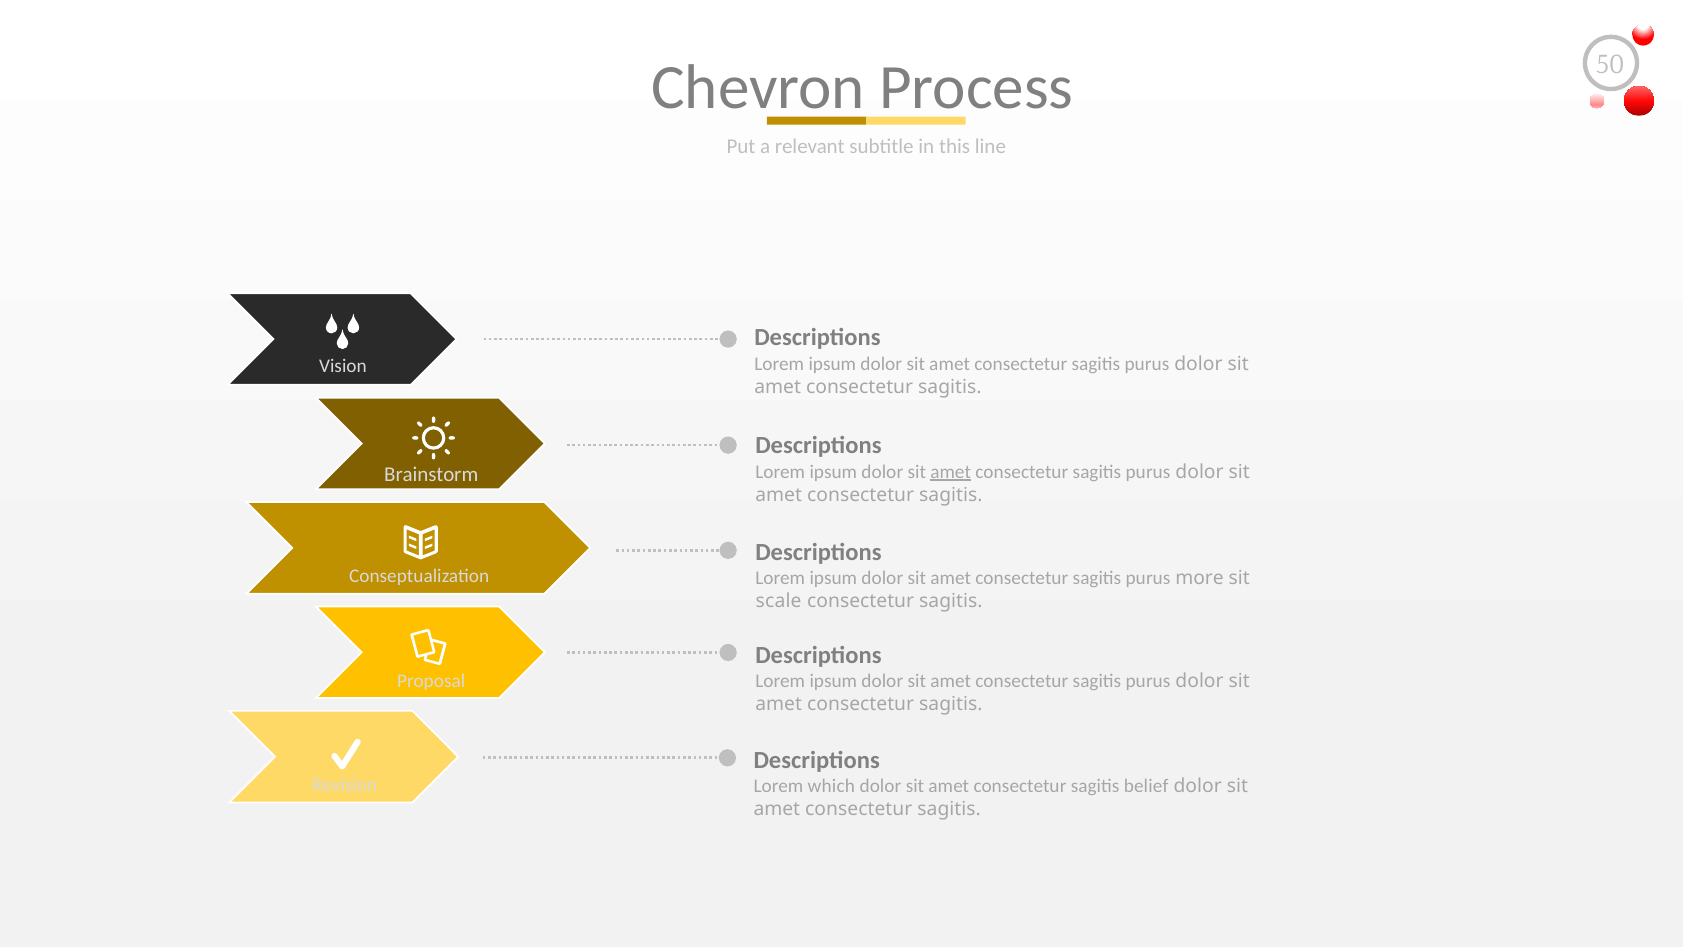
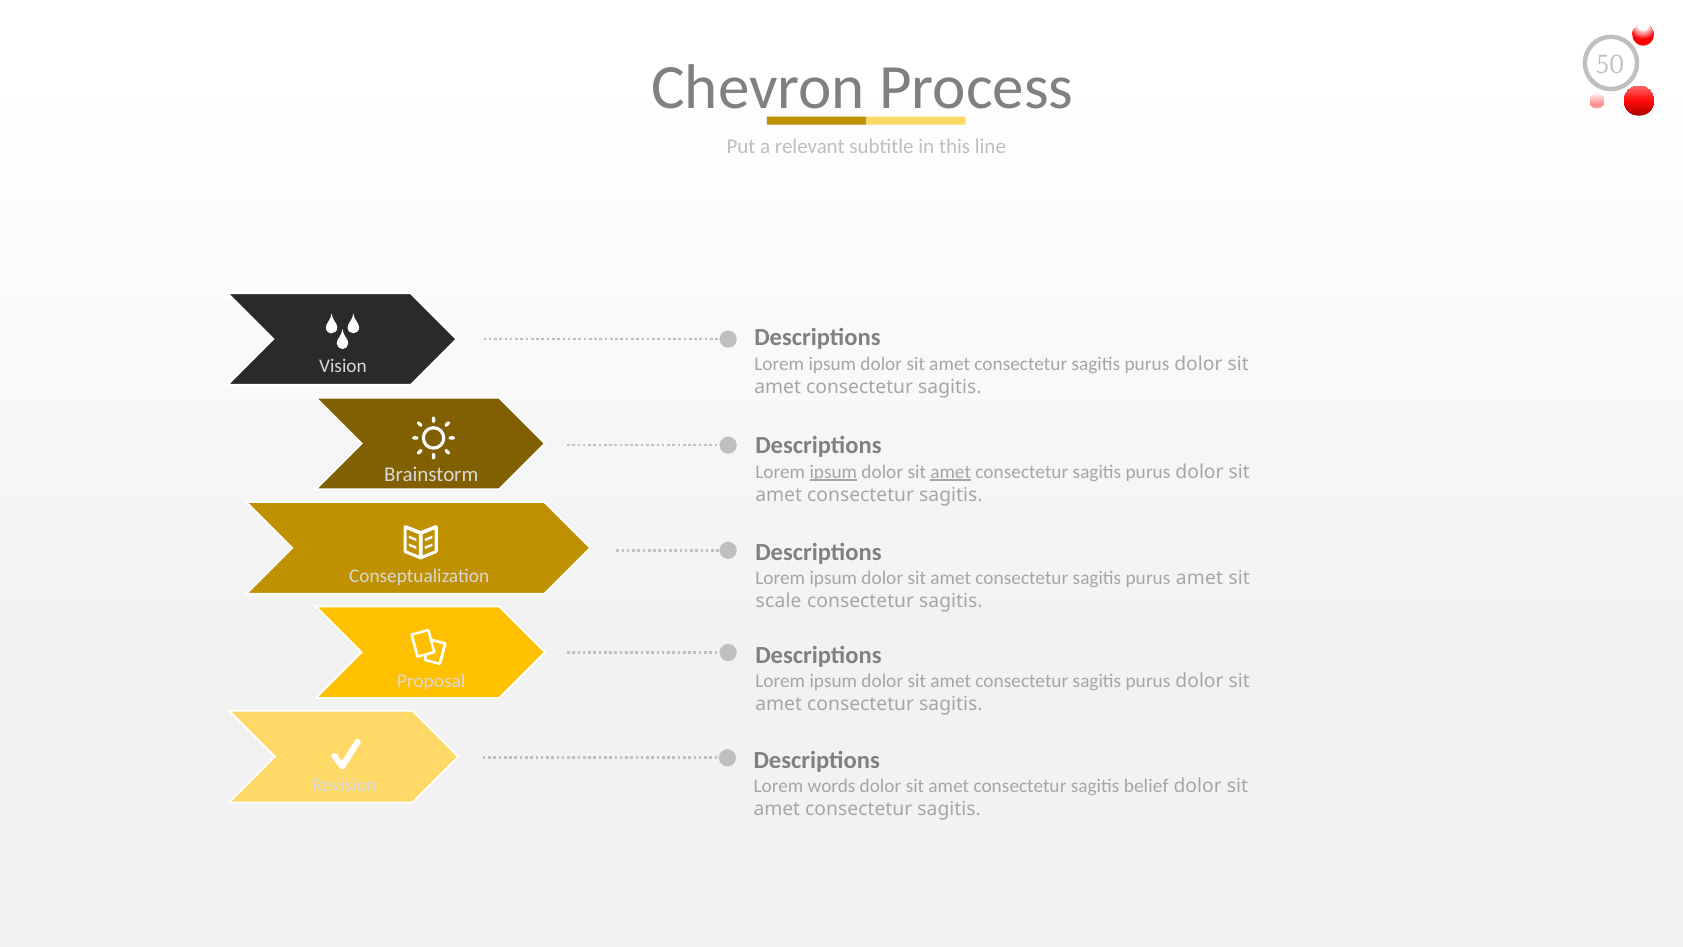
ipsum underline: none -> present (833, 471)
purus more: more -> amet (1199, 578)
which: which -> words (832, 786)
